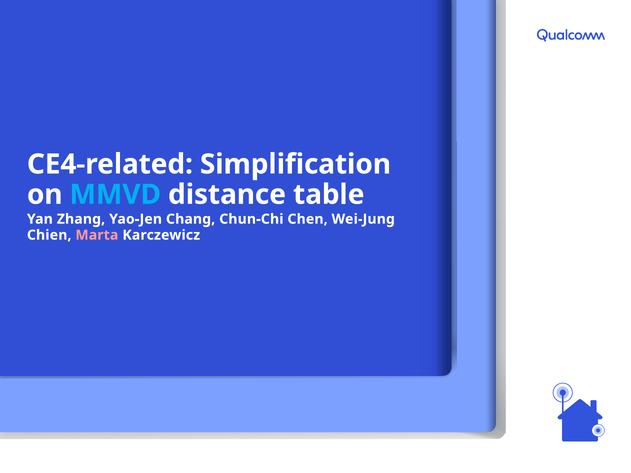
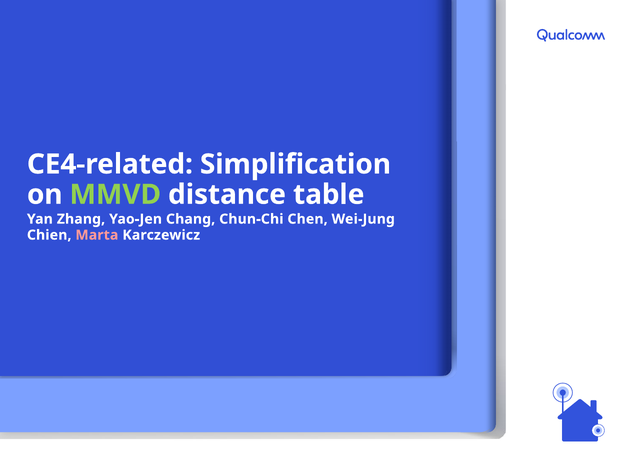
MMVD colour: light blue -> light green (115, 195)
